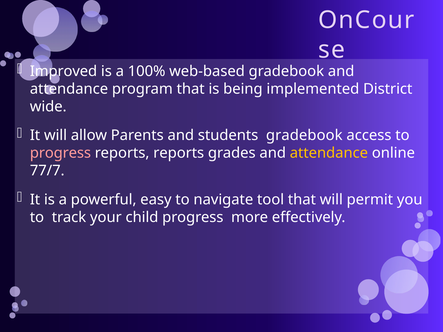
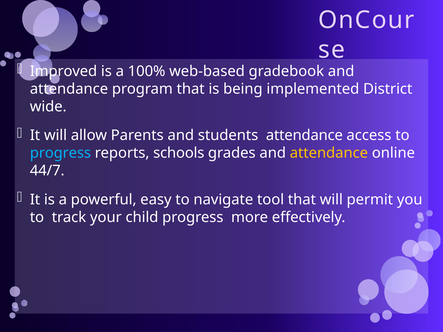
students gradebook: gradebook -> attendance (304, 135)
progress colour: pink -> light blue (60, 153)
reports reports: reports -> schools (179, 153)
77/7: 77/7 -> 44/7 (47, 171)
